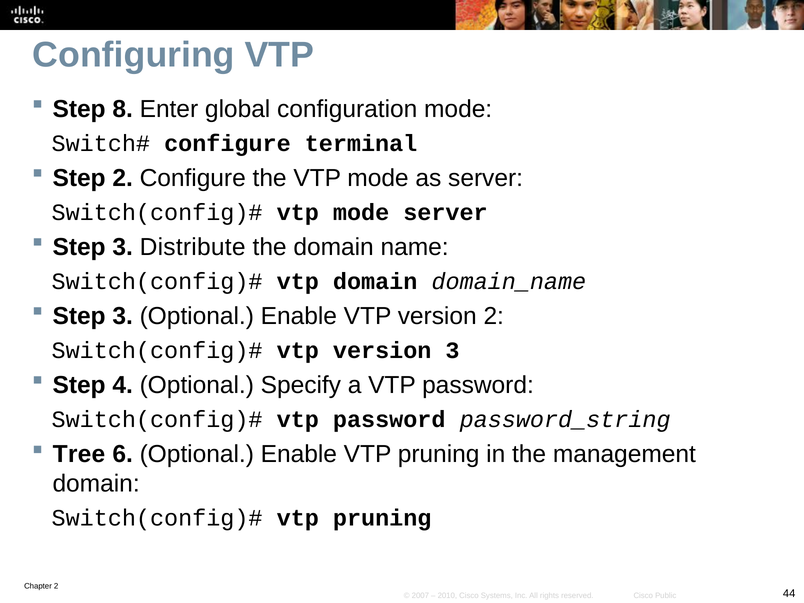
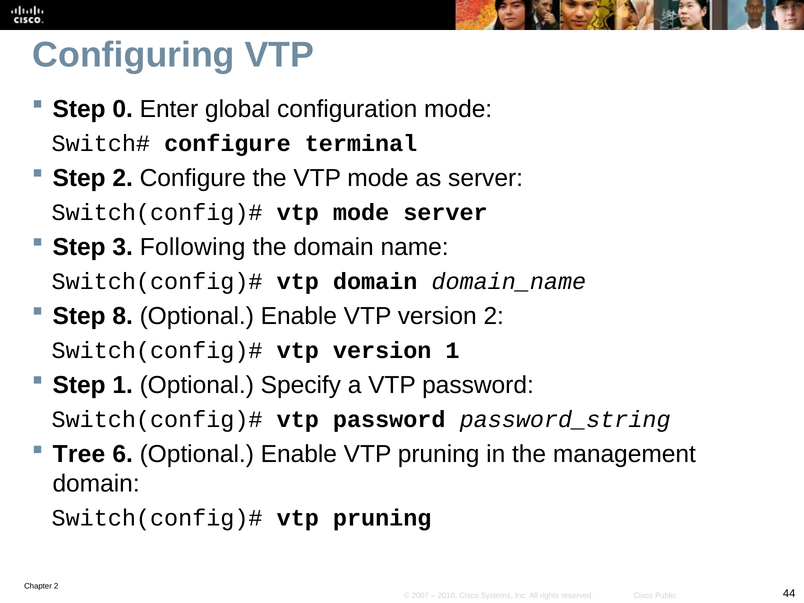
8: 8 -> 0 (123, 109)
Distribute: Distribute -> Following (193, 247)
3: 3 -> 8 (123, 316)
version 3: 3 -> 1 (452, 351)
Step 4: 4 -> 1 (123, 385)
